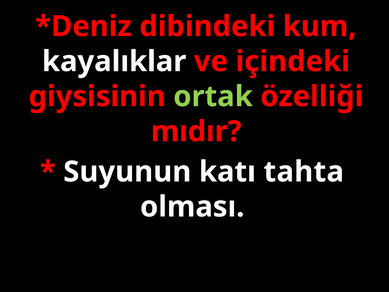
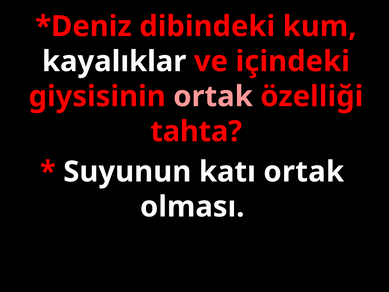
ortak colour: light green -> pink (213, 96)
mıdır: mıdır -> tahta (196, 131)
katı tahta: tahta -> ortak (304, 172)
